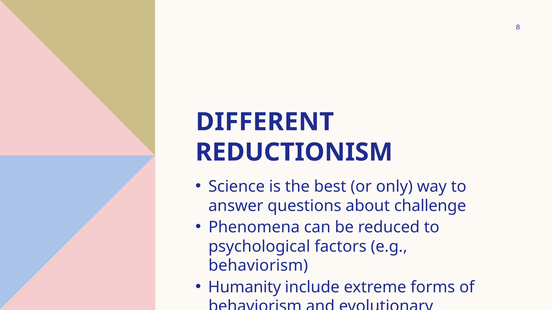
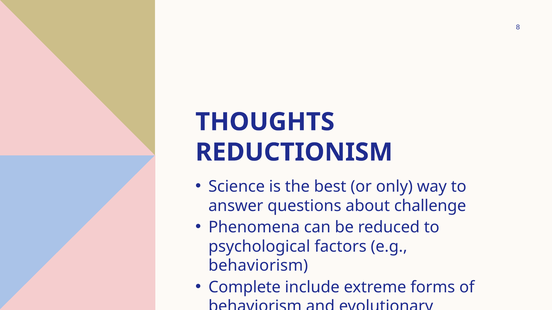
DIFFERENT: DIFFERENT -> THOUGHTS (265, 122)
Humanity: Humanity -> Complete (245, 287)
